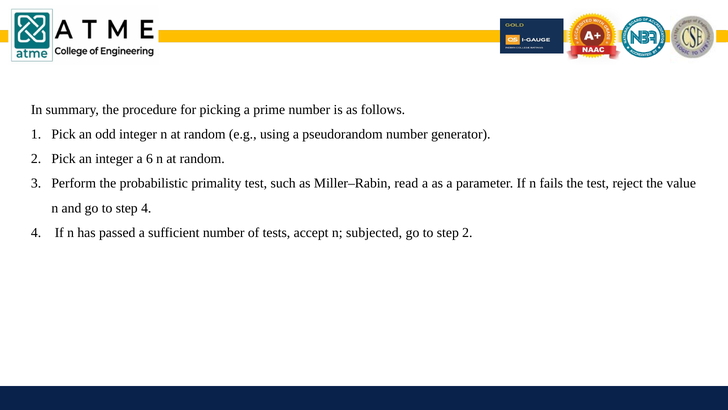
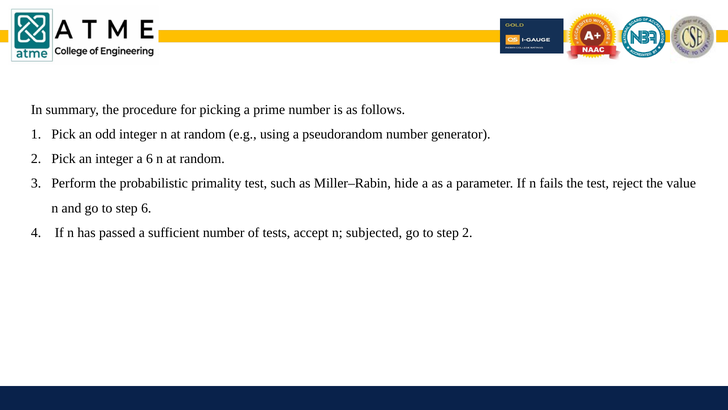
read: read -> hide (406, 183)
step 4: 4 -> 6 (146, 208)
